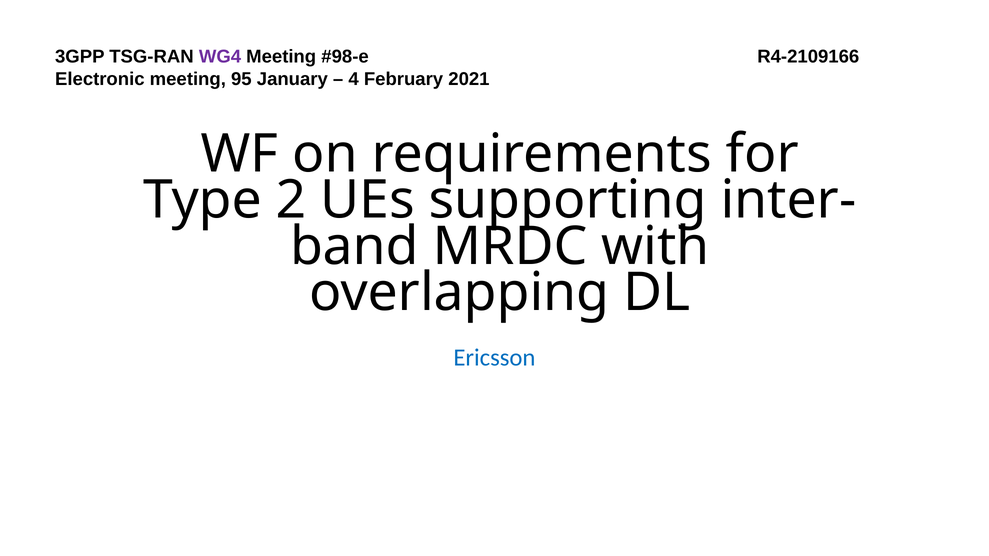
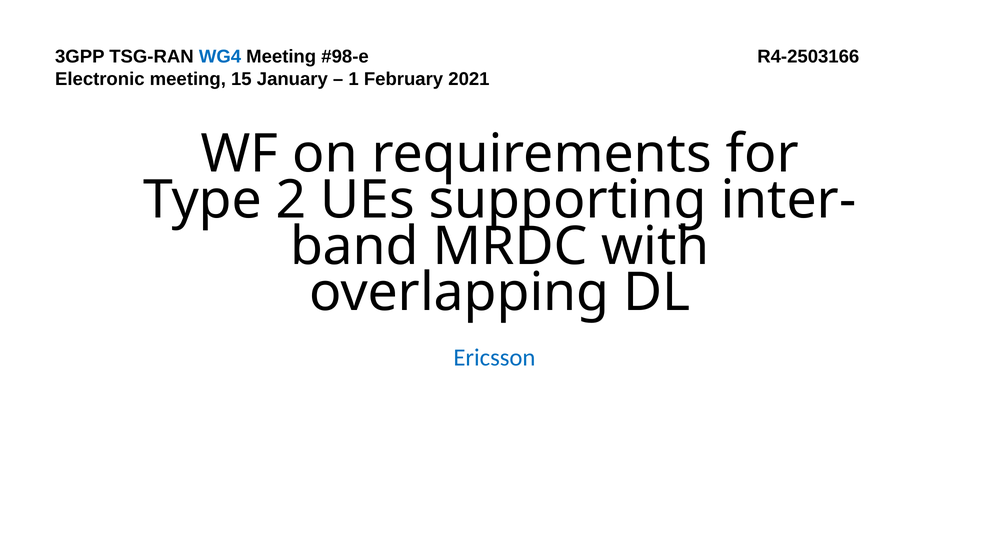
WG4 colour: purple -> blue (220, 57)
R4-2109166: R4-2109166 -> R4-2503166 (808, 57)
95: 95 -> 15 (241, 79)
4: 4 -> 1 (354, 79)
